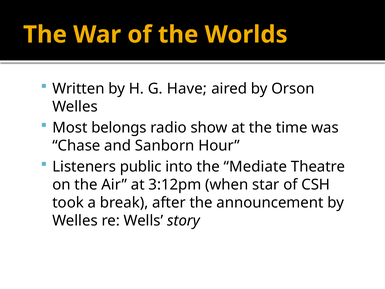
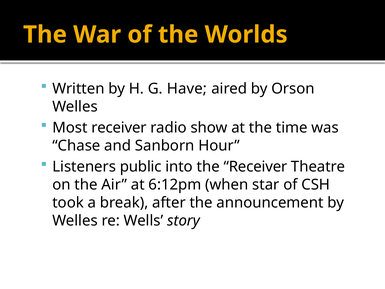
Most belongs: belongs -> receiver (119, 128)
the Mediate: Mediate -> Receiver (255, 167)
3:12pm: 3:12pm -> 6:12pm (175, 185)
